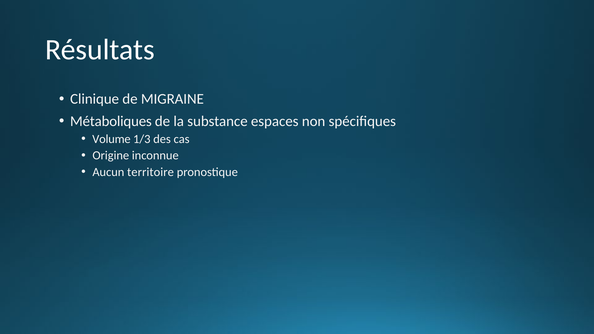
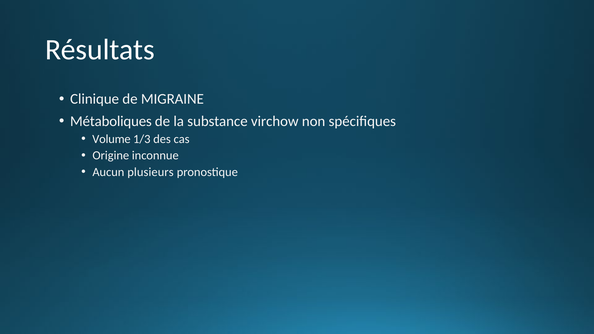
espaces: espaces -> virchow (275, 121)
territoire: territoire -> plusieurs (151, 172)
